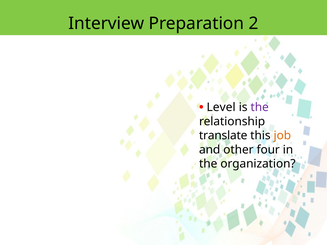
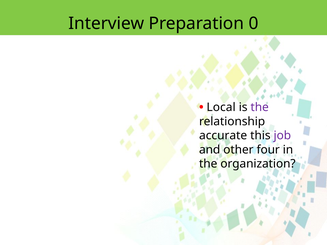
2: 2 -> 0 (254, 23)
Level: Level -> Local (221, 107)
translate: translate -> accurate (223, 136)
job colour: orange -> purple (282, 136)
